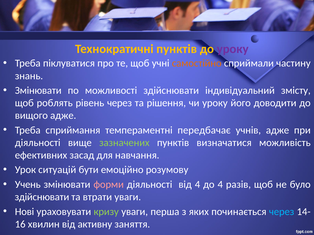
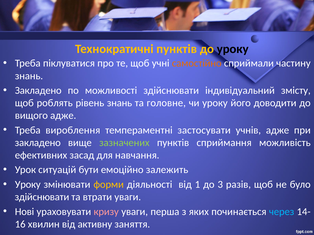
уроку colour: purple -> black (233, 49)
Змінювати: Змінювати -> Закладено (38, 91)
рівень через: через -> знань (120, 103)
рішення: рішення -> головне (166, 103)
сприймання: сприймання -> вироблення (73, 130)
передбачає: передбачає -> застосувати (204, 130)
діяльності: діяльності -> закладено (38, 143)
визначатися: визначатися -> сприймання (224, 143)
розумову: розумову -> залежить (167, 170)
Учень: Учень -> Уроку (28, 185)
форми colour: pink -> yellow (109, 185)
від 4: 4 -> 1 (197, 185)
до 4: 4 -> 3 (220, 185)
кризу colour: light green -> pink (106, 212)
